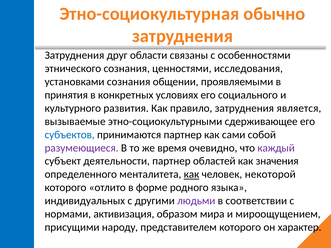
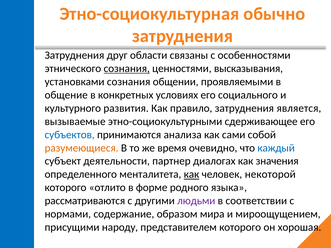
сознания underline: none -> present (127, 69)
исследования: исследования -> высказывания (248, 69)
принятия: принятия -> общение (66, 95)
принимаются партнер: партнер -> анализа (183, 135)
разумеющиеся colour: purple -> orange (82, 148)
каждый colour: purple -> blue (276, 148)
областей: областей -> диалогах (214, 161)
индивидуальных: индивидуальных -> рассматриваются (85, 201)
активизация: активизация -> содержание (124, 214)
характер: характер -> хорошая (299, 227)
